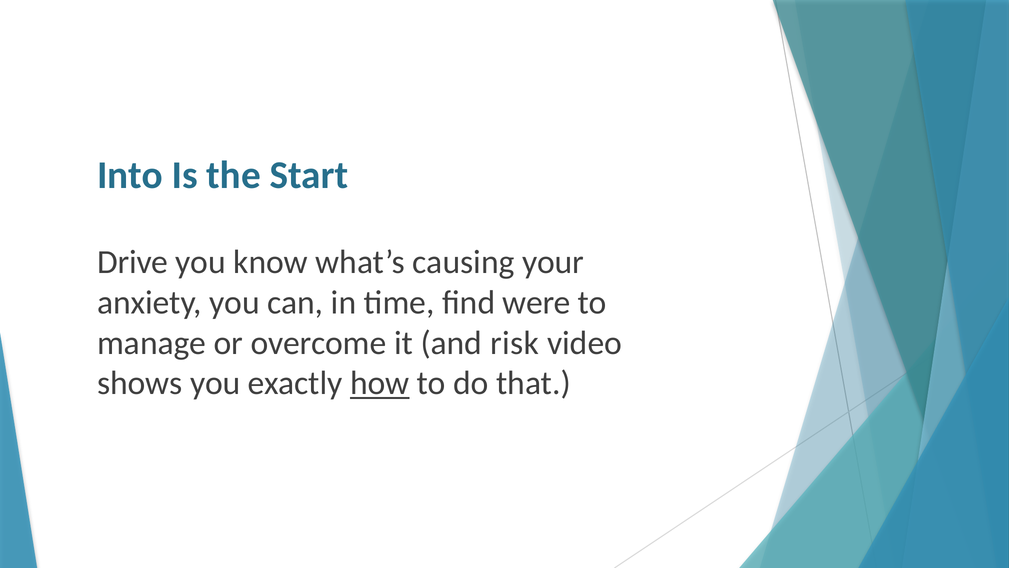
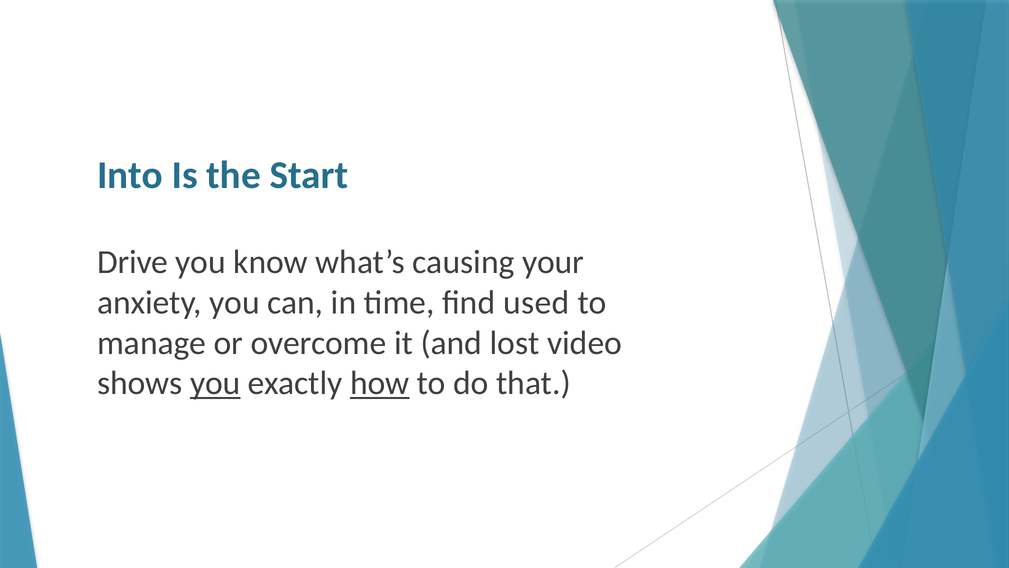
were: were -> used (536, 302)
risk: risk -> lost (515, 343)
you underline: none -> present (215, 383)
